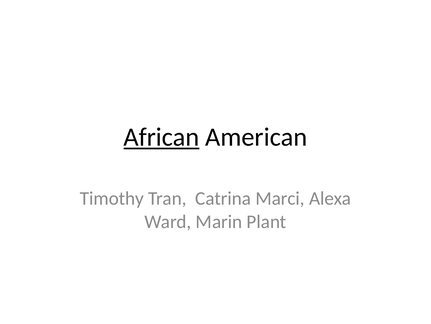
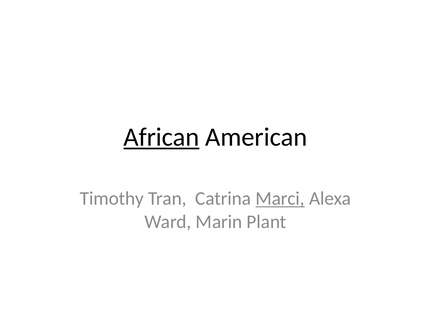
Marci underline: none -> present (280, 198)
